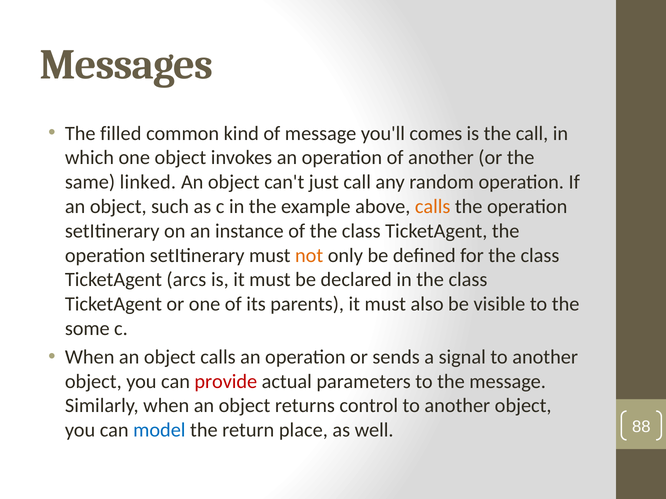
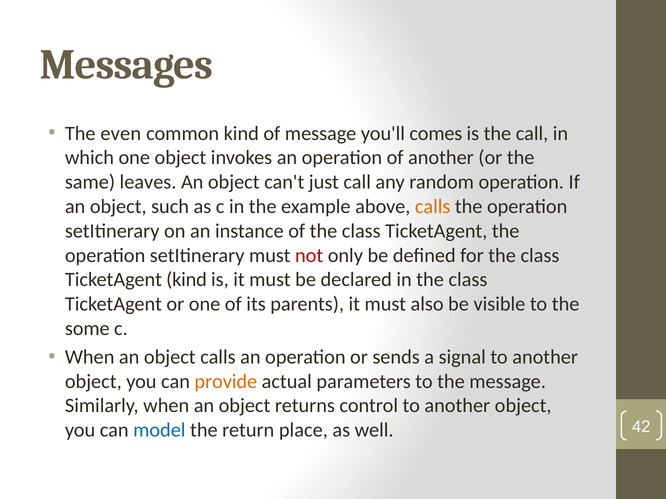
filled: filled -> even (121, 134)
linked: linked -> leaves (148, 182)
not colour: orange -> red (309, 256)
TicketAgent arcs: arcs -> kind (187, 280)
provide colour: red -> orange (226, 382)
88: 88 -> 42 (641, 427)
